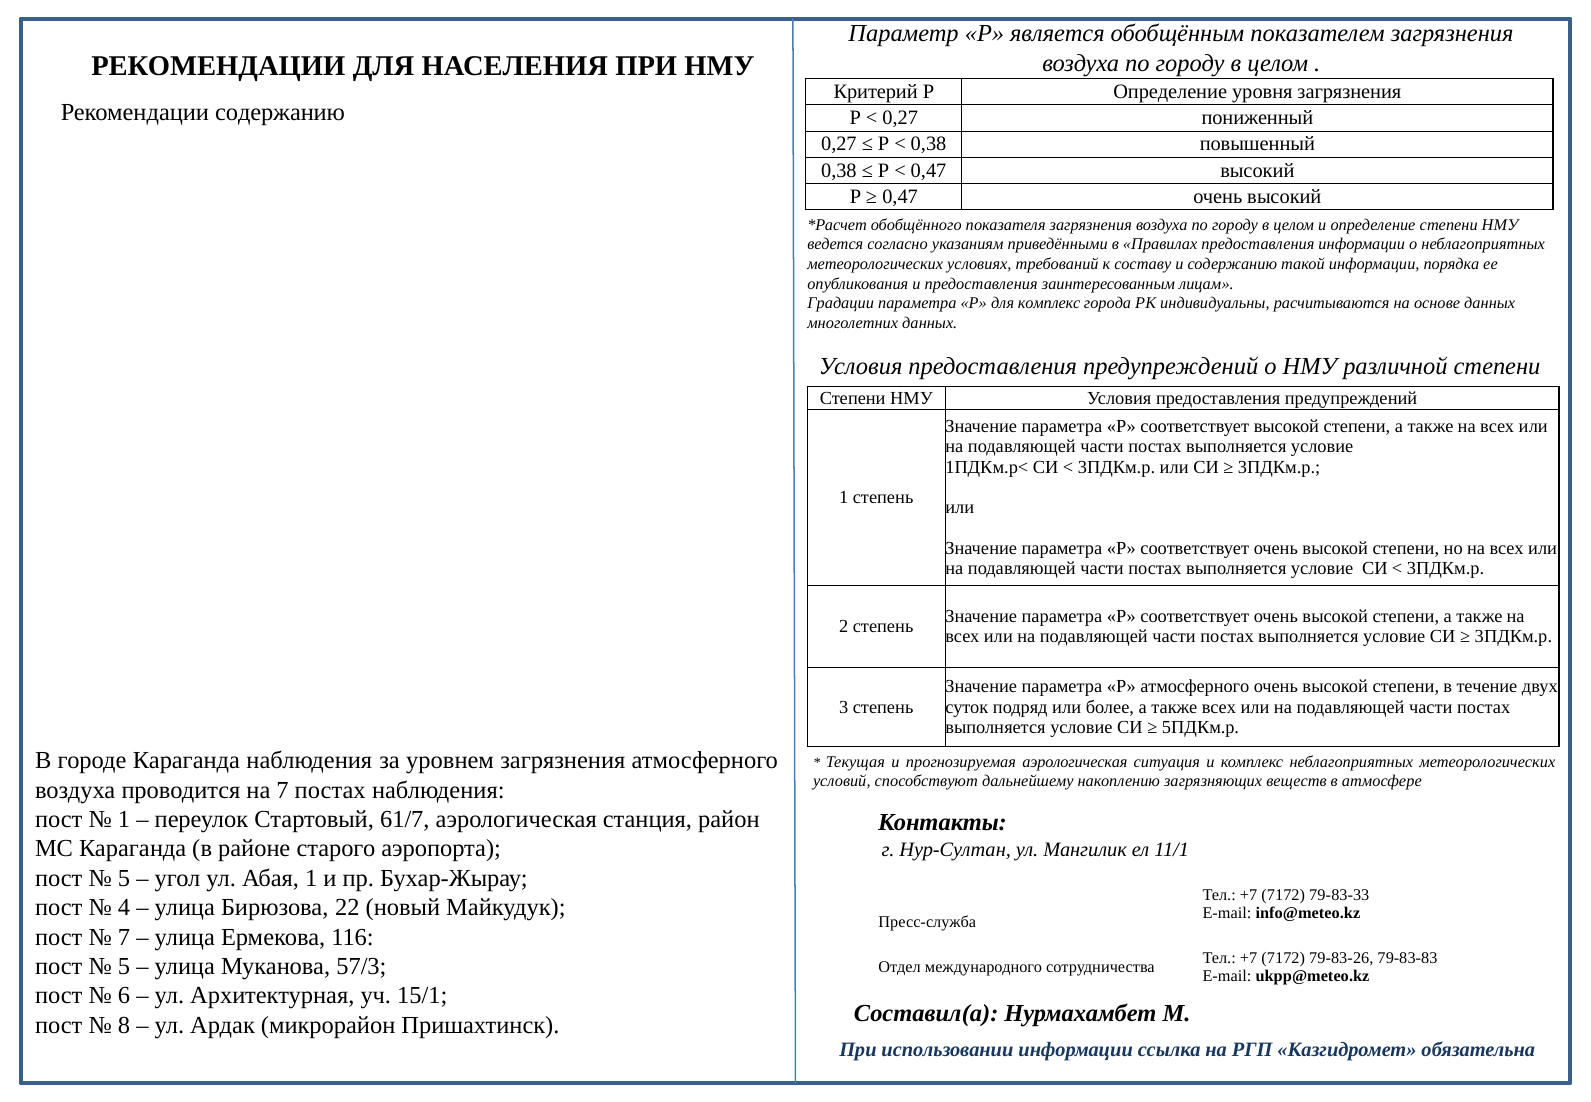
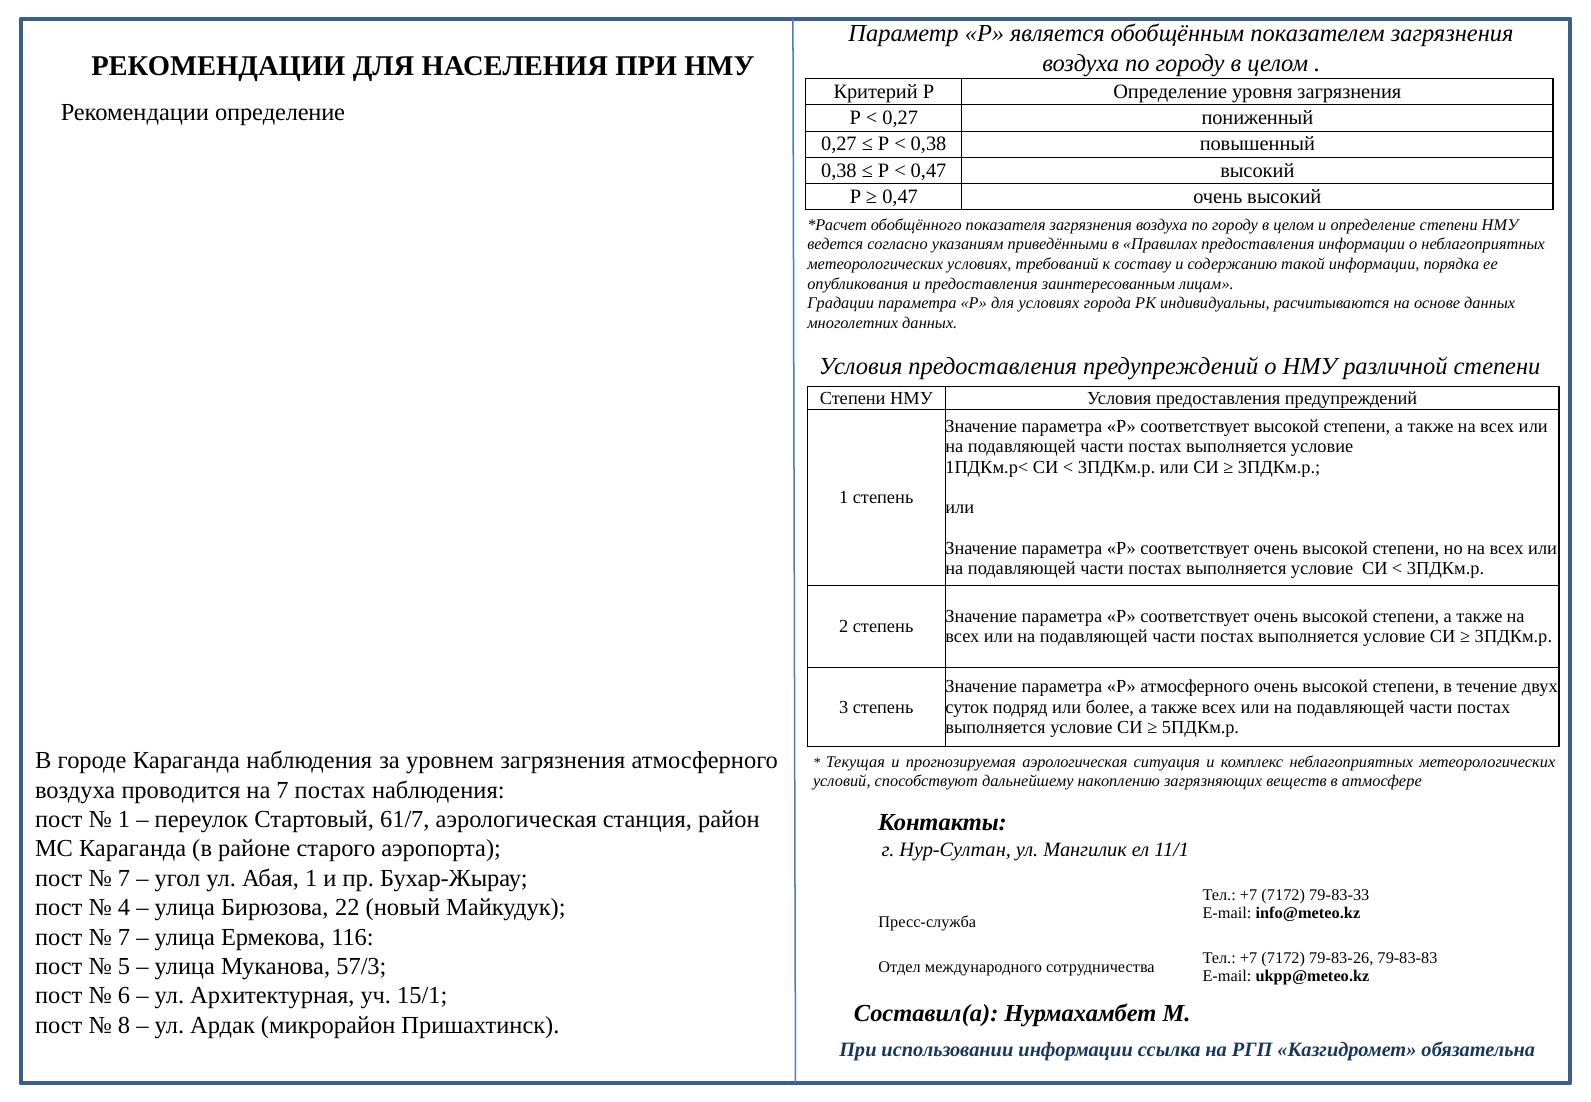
Рекомендации содержанию: содержанию -> определение (280, 113)
для комплекс: комплекс -> условиях (1049, 303)
5: 5 -> 7 (124, 878)
